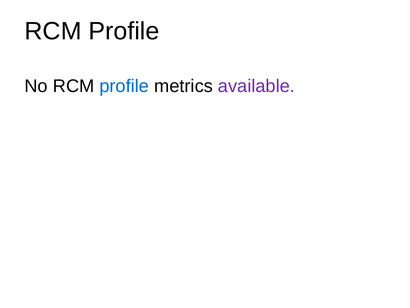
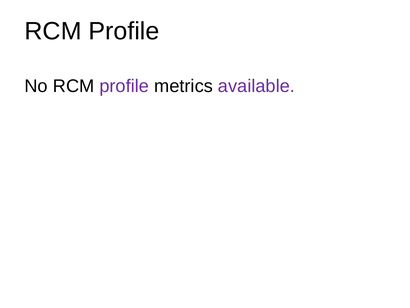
profile colour: blue -> purple (124, 86)
